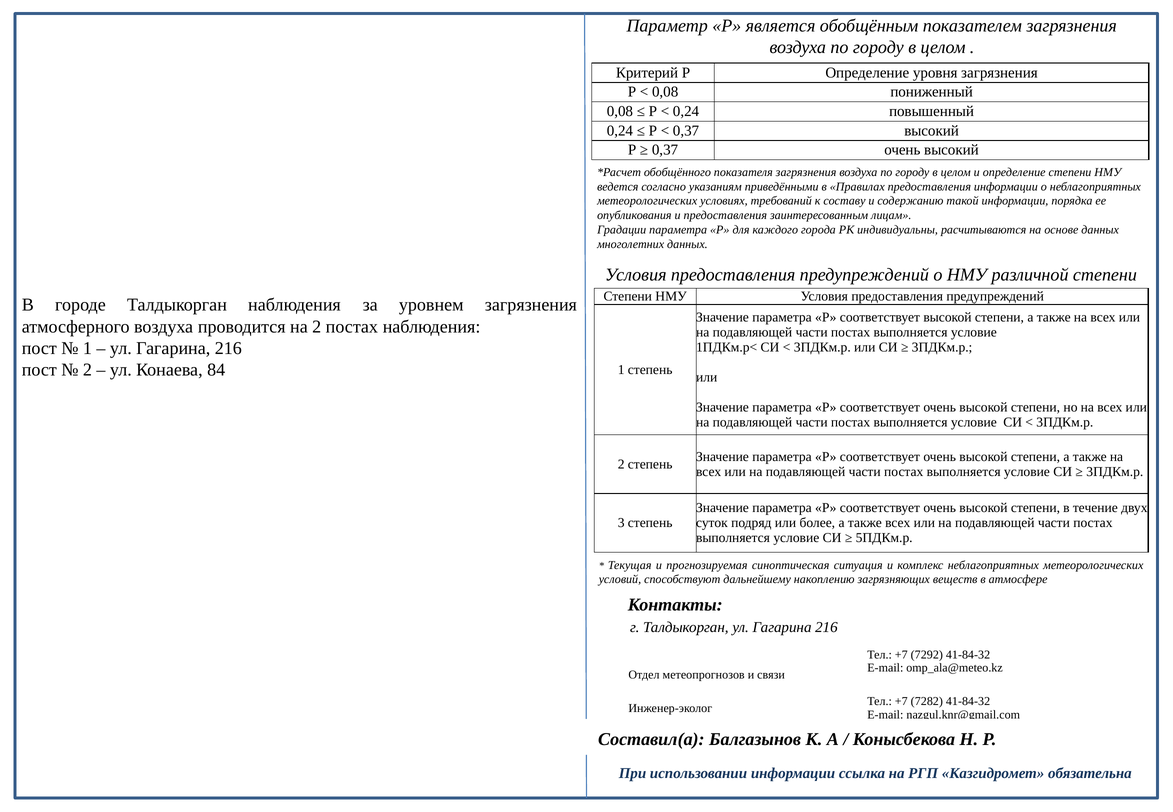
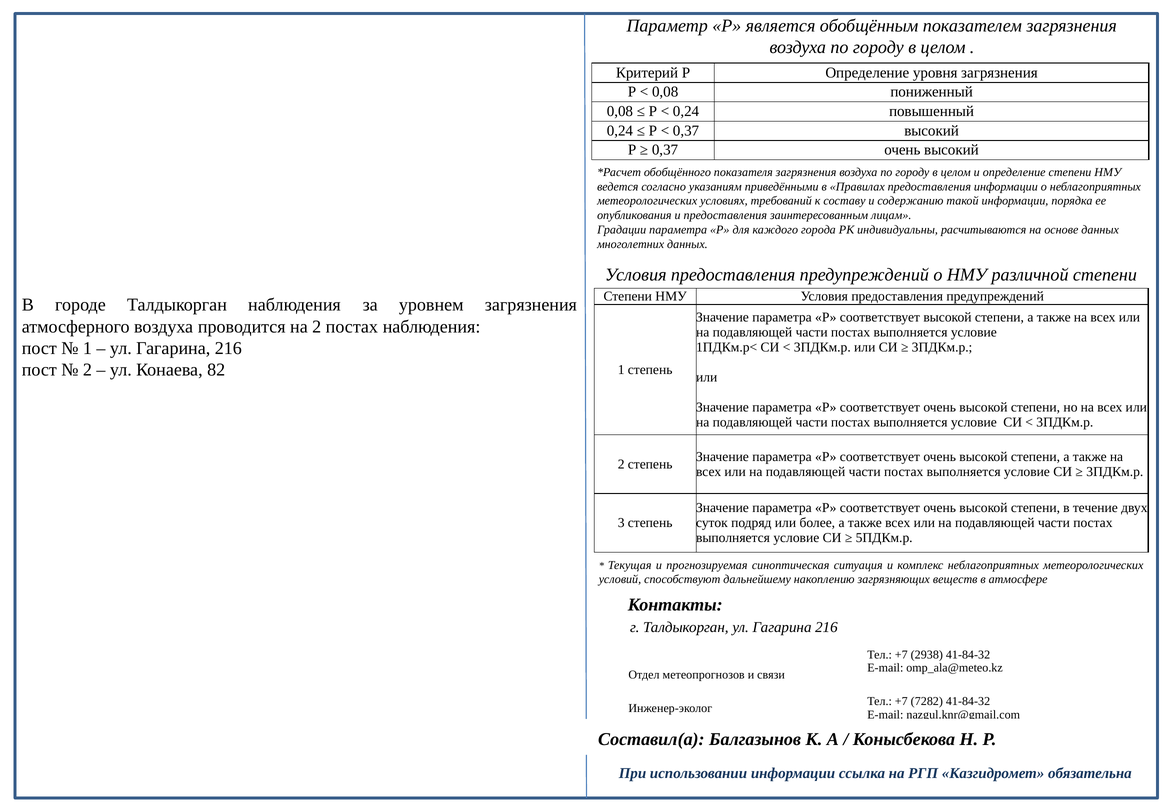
84: 84 -> 82 (216, 370)
7292: 7292 -> 2938 (927, 655)
